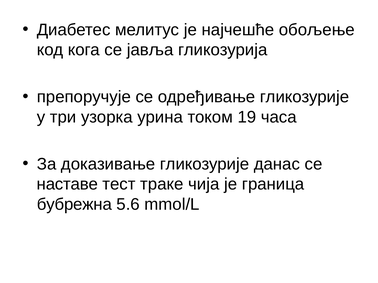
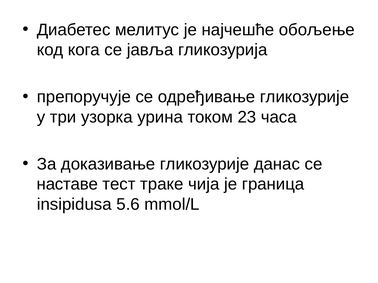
19: 19 -> 23 (247, 117)
бубрежна: бубрежна -> insipidusa (74, 205)
